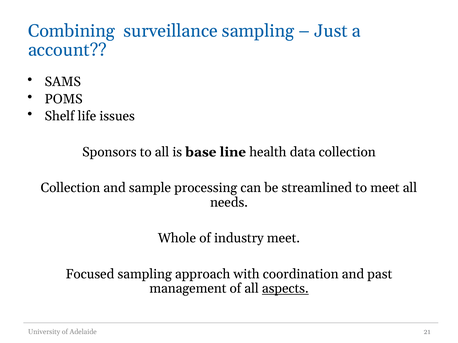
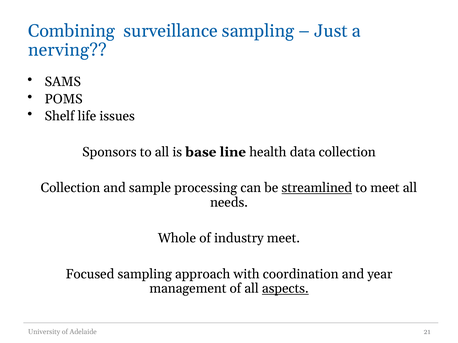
account: account -> nerving (67, 50)
streamlined underline: none -> present (317, 188)
past: past -> year (380, 275)
